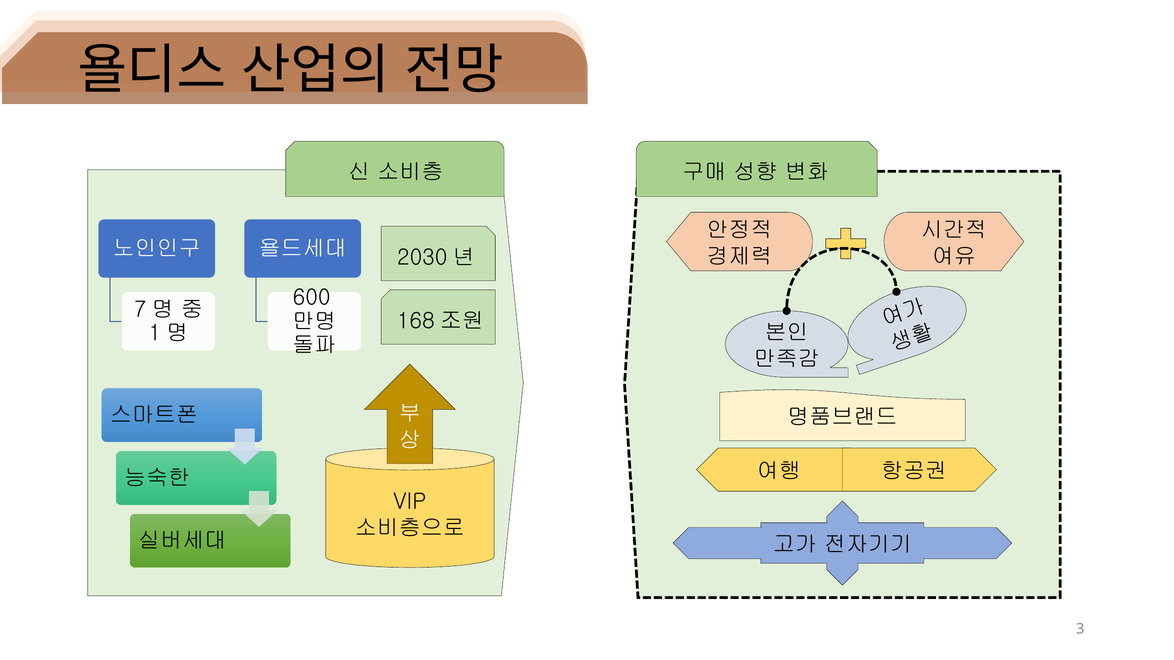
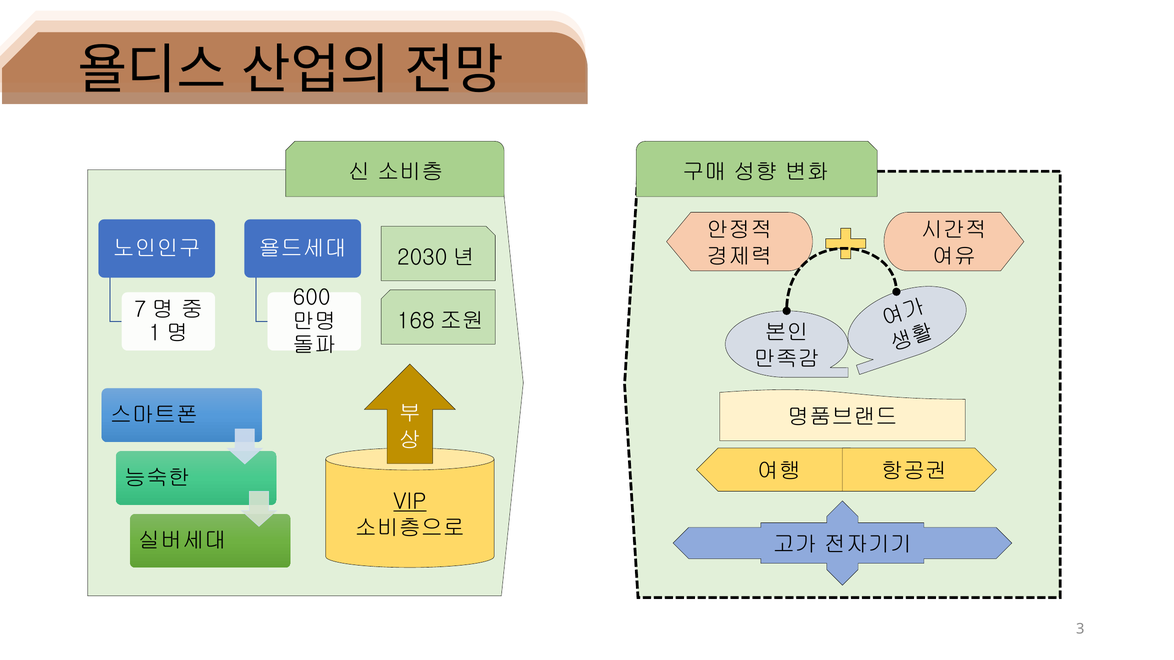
VIP underline: none -> present (410, 502)
